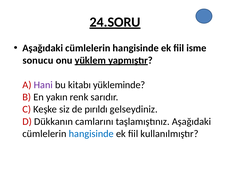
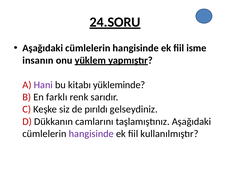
sonucu: sonucu -> insanın (38, 61)
yakın: yakın -> farklı (57, 97)
hangisinde colour: blue -> purple (91, 134)
